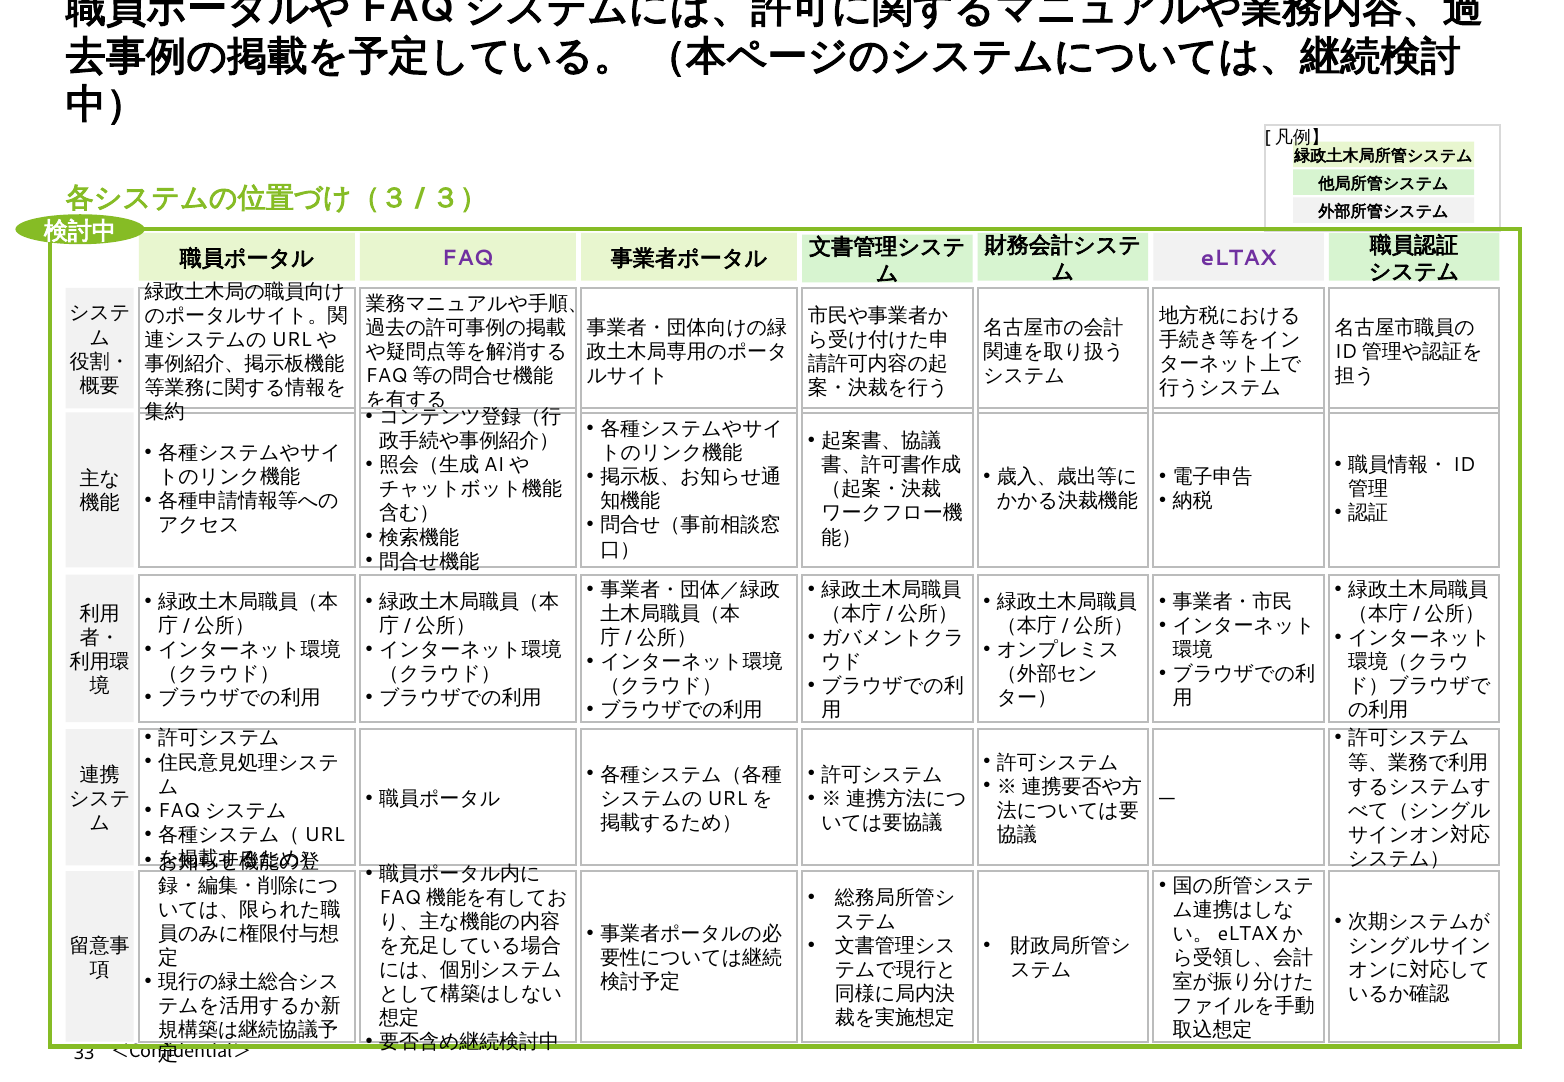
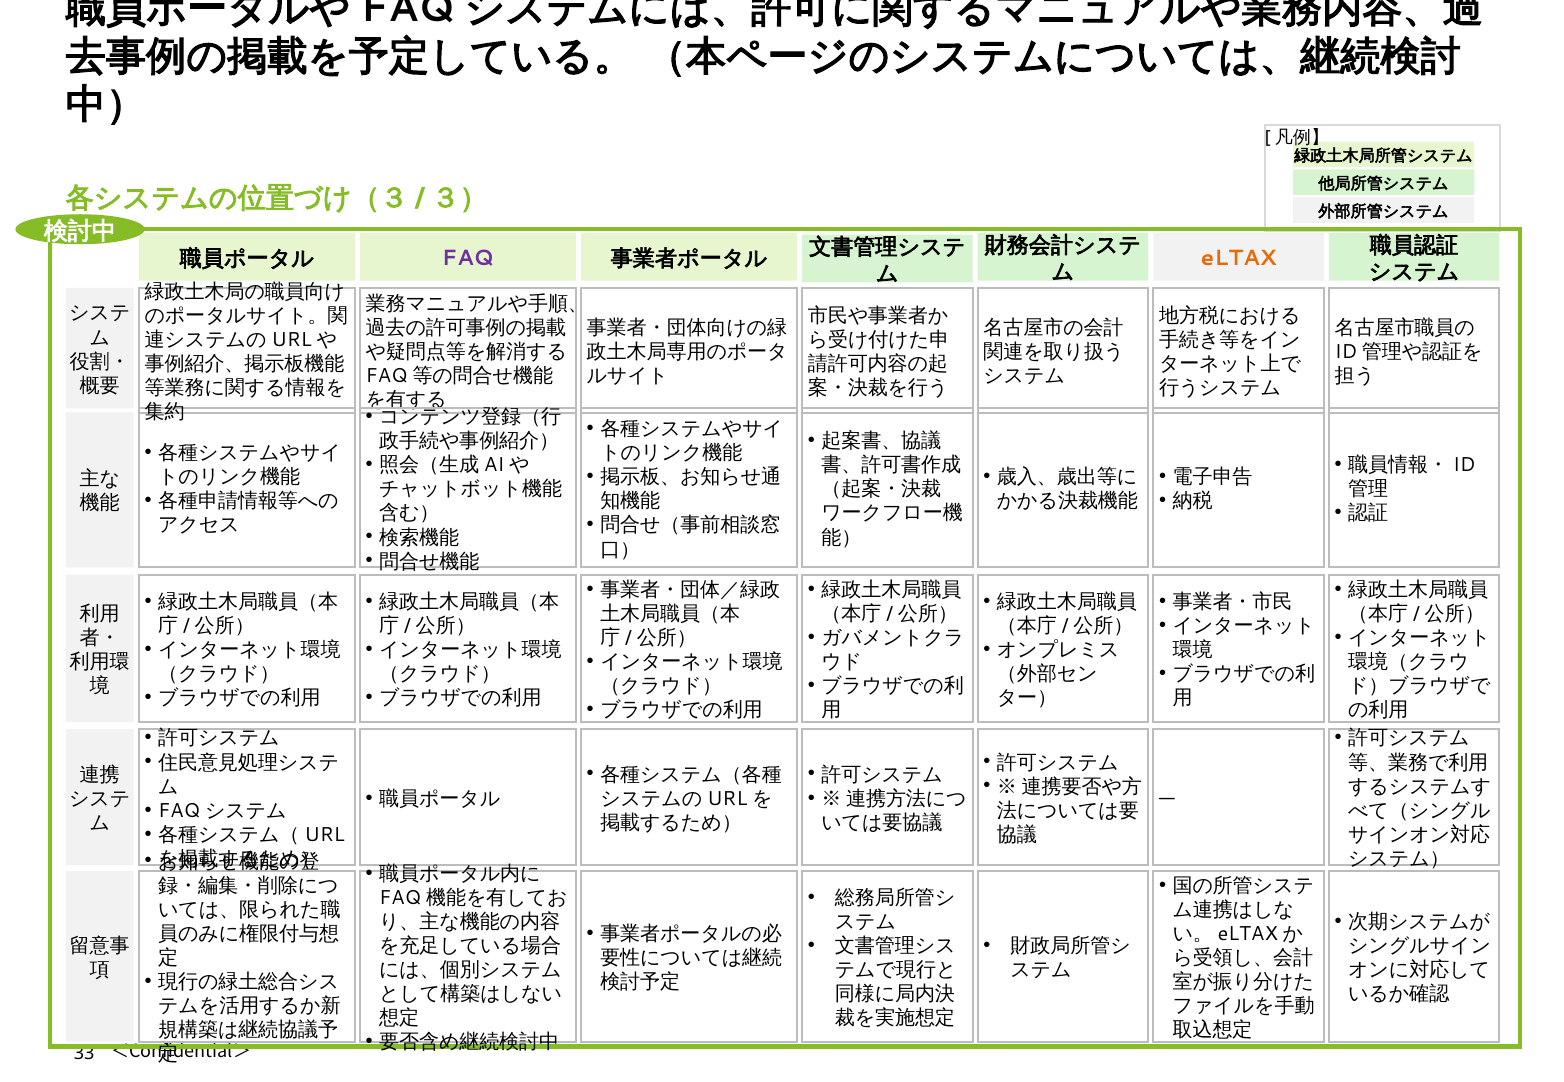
eLTAX colour: purple -> orange (1238, 258)
